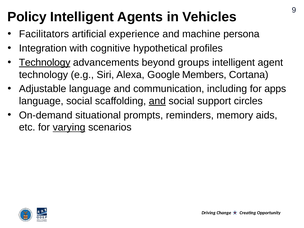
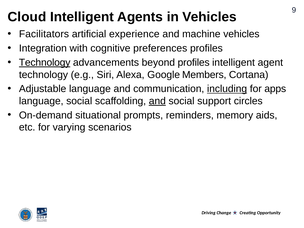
Policy: Policy -> Cloud (27, 17)
machine persona: persona -> vehicles (241, 34)
hypothetical: hypothetical -> preferences (160, 48)
beyond groups: groups -> profiles (194, 63)
including underline: none -> present (227, 89)
varying underline: present -> none (69, 127)
